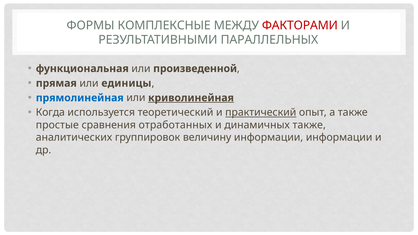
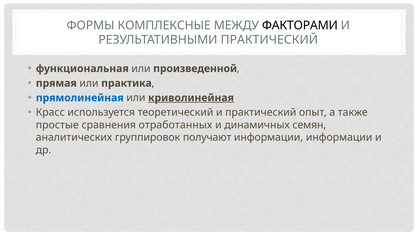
ФАКТОРАМИ colour: red -> black (300, 25)
РЕЗУЛЬТАТИВНЫМИ ПАРАЛЛЕЛЬНЫХ: ПАРАЛЛЕЛЬНЫХ -> ПРАКТИЧЕСКИЙ (269, 40)
единицы: единицы -> практика (126, 83)
Когда: Когда -> Красс (50, 113)
практический underline: present -> none (261, 113)
динамичных также: также -> семян (309, 125)
величину: величину -> получают (207, 138)
